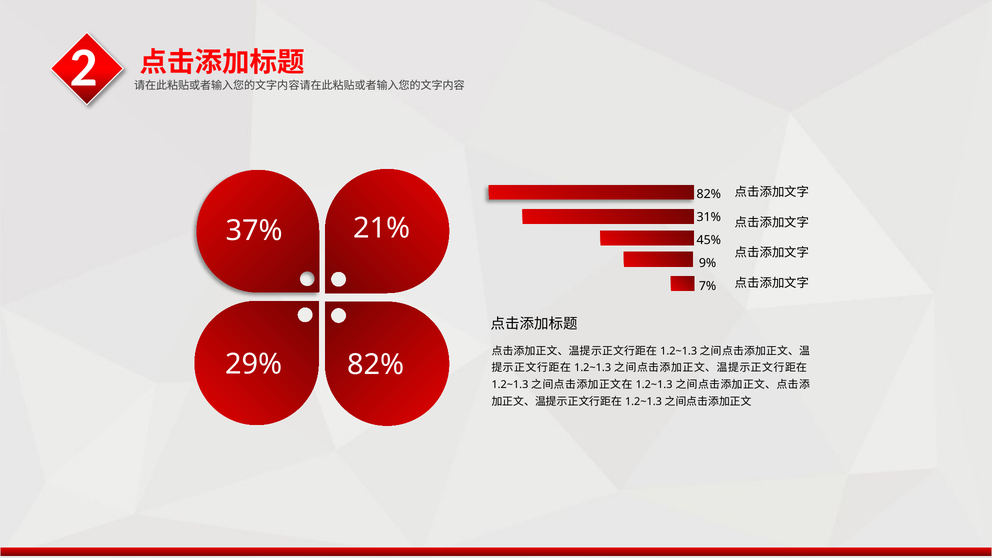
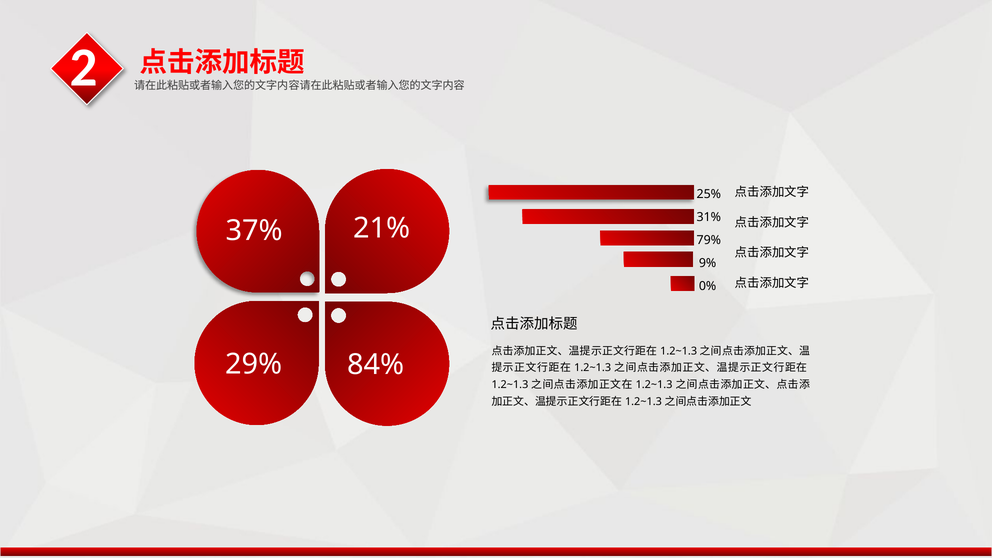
82%: 82% -> 25% (709, 194)
45%: 45% -> 79% (709, 240)
7%: 7% -> 0% (708, 286)
82%: 82% -> 84% (376, 365)
